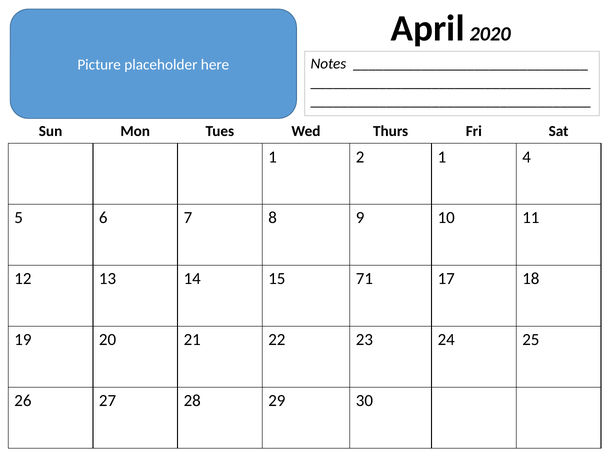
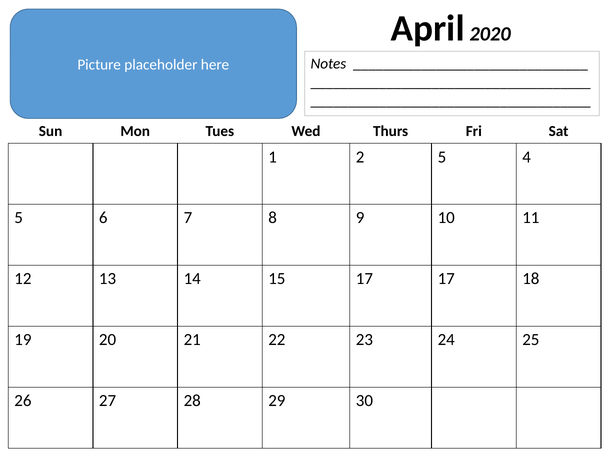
2 1: 1 -> 5 (442, 157)
15 71: 71 -> 17 (364, 279)
